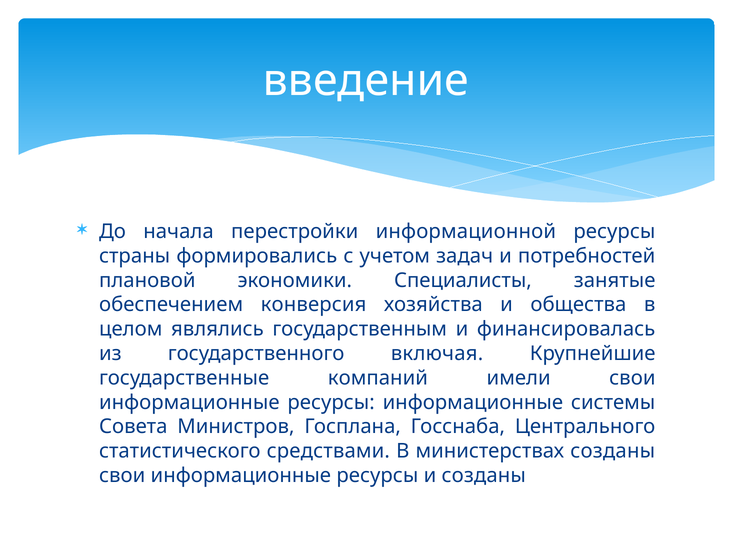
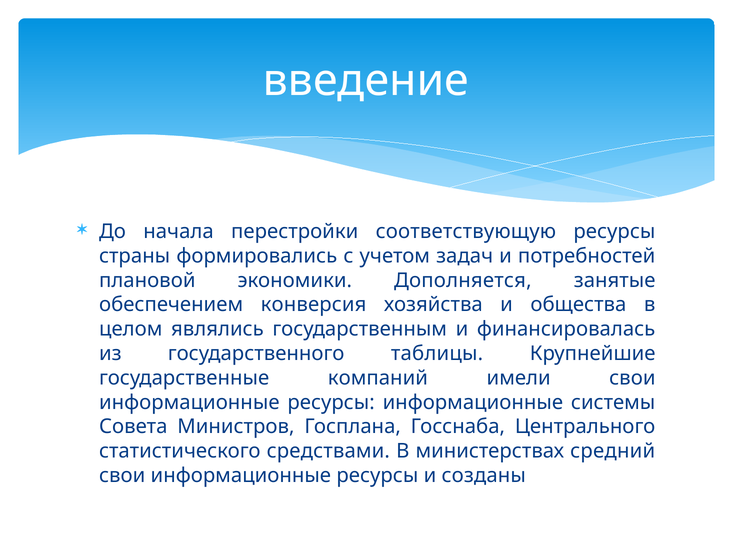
информационной: информационной -> соответствующую (466, 231)
Специалисты: Специалисты -> Дополняется (463, 280)
включая: включая -> таблицы (437, 354)
министерствах созданы: созданы -> средний (613, 451)
